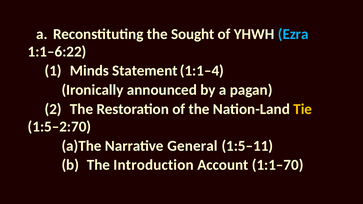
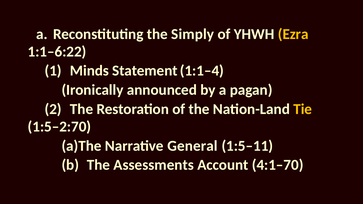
Sought: Sought -> Simply (193, 34)
Ezra colour: light blue -> yellow (293, 34)
Introduction: Introduction -> Assessments (154, 165)
1:1–70: 1:1–70 -> 4:1–70 (278, 165)
